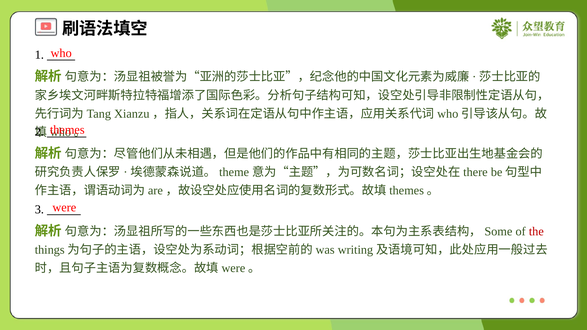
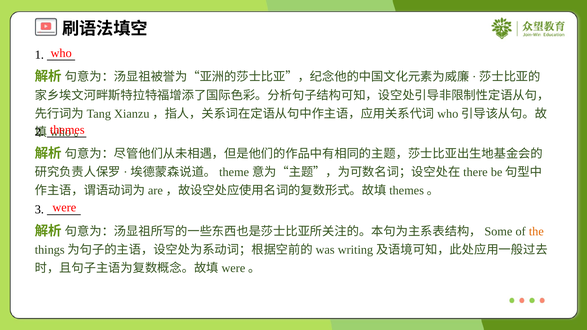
the colour: red -> orange (536, 231)
